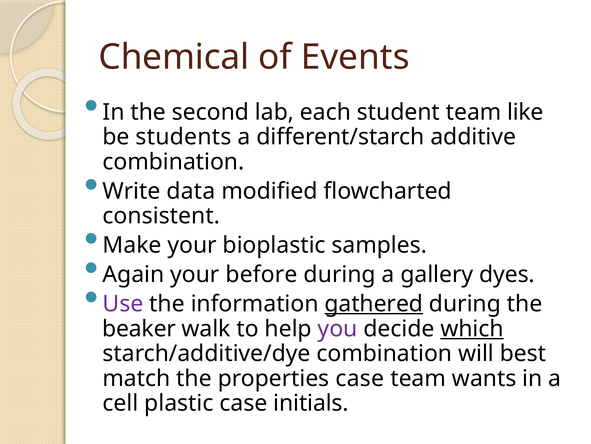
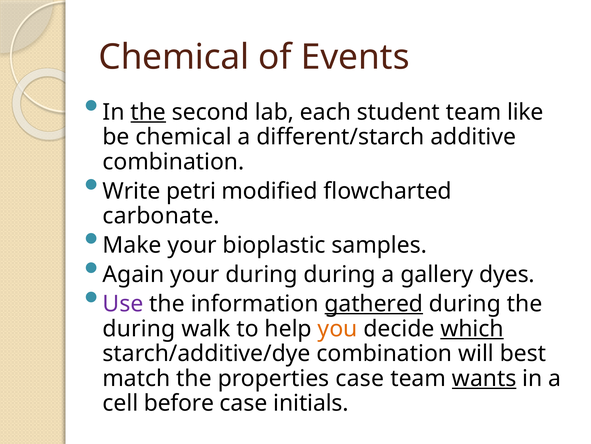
the underline: none -> present (148, 112)
be students: students -> chemical (184, 137)
data: data -> petri (191, 191)
consistent: consistent -> carbonate (161, 216)
your before: before -> during (262, 274)
beaker: beaker -> during (139, 328)
you colour: purple -> orange (338, 328)
wants underline: none -> present (484, 378)
plastic: plastic -> before (179, 403)
